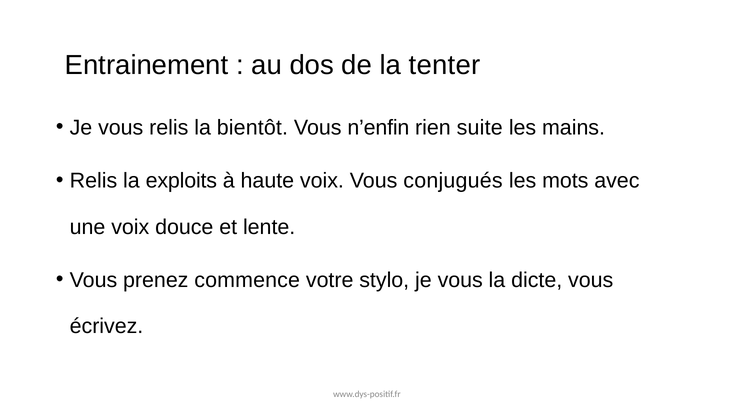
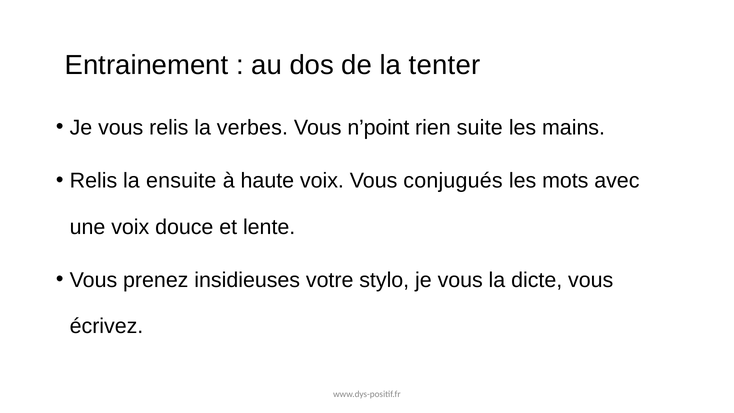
bientôt: bientôt -> verbes (252, 128)
n’enfin: n’enfin -> n’point (378, 128)
exploits: exploits -> ensuite (181, 181)
commence: commence -> insidieuses (247, 280)
